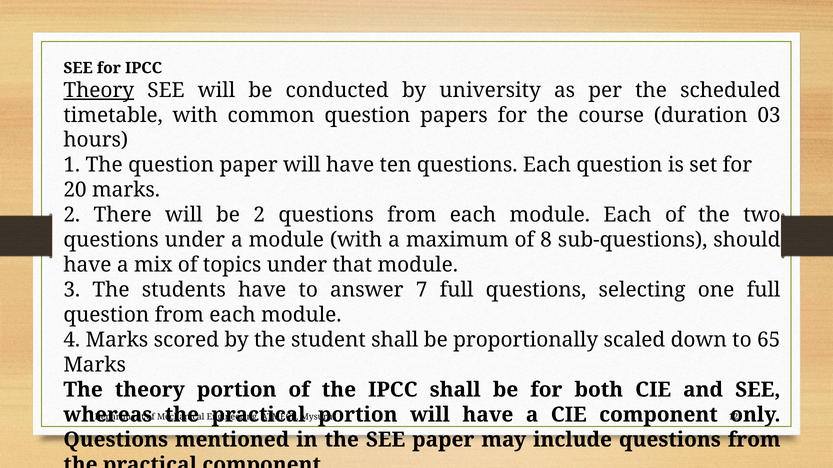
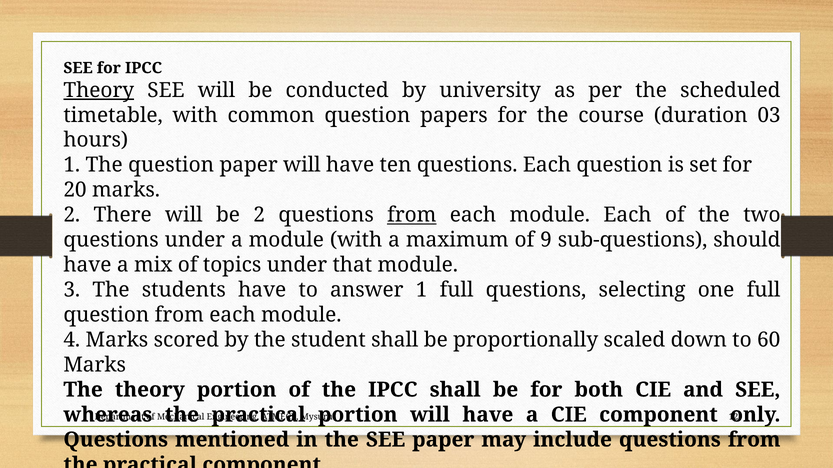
from underline: none -> present (412, 215)
8: 8 -> 9 (546, 240)
answer 7: 7 -> 1 (422, 290)
65: 65 -> 60 (769, 340)
